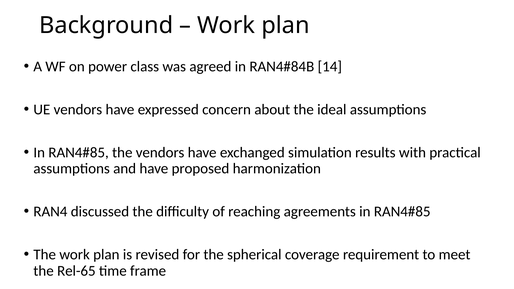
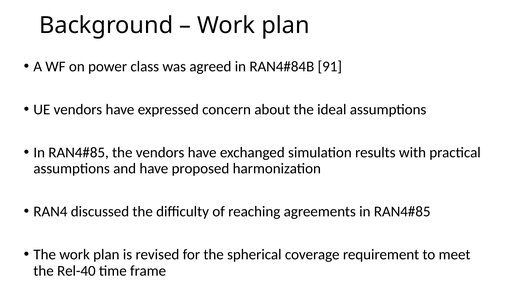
14: 14 -> 91 (330, 66)
Rel-65: Rel-65 -> Rel-40 (76, 271)
